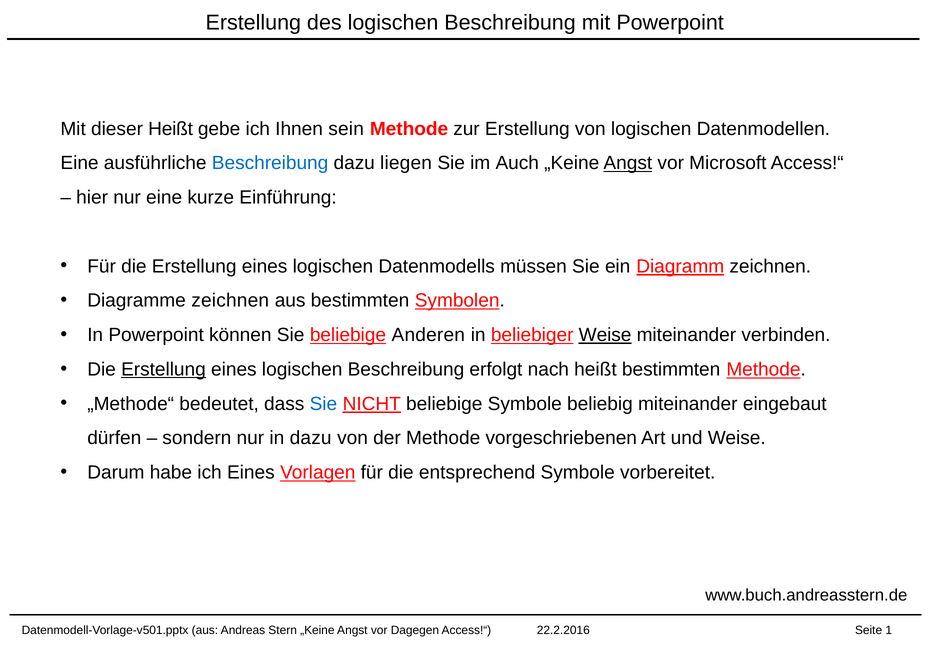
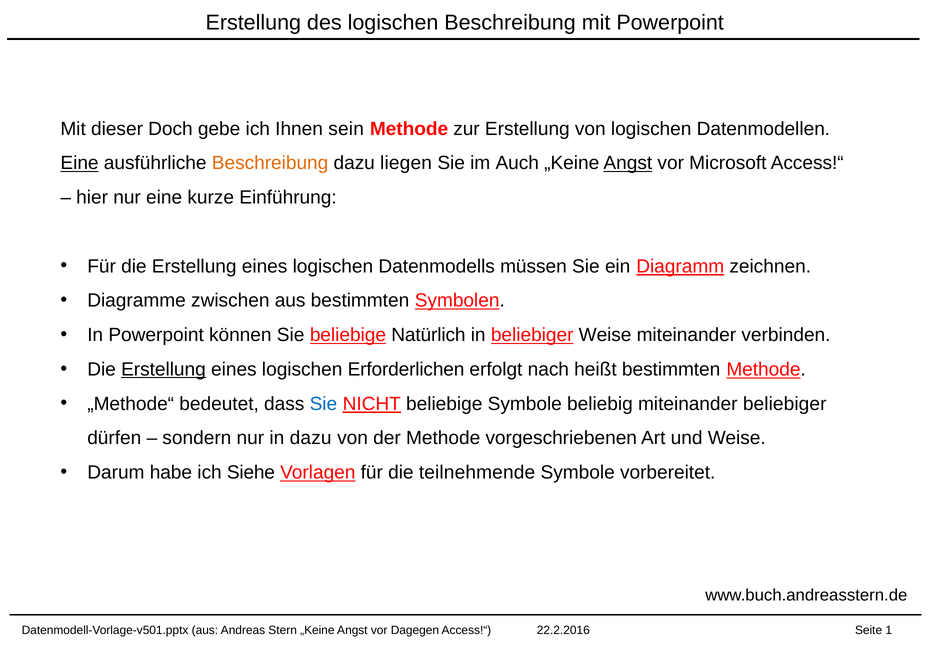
dieser Heißt: Heißt -> Doch (170, 129)
Eine underline: none -> present (80, 163)
Beschreibung colour: blue -> orange (270, 163)
Diagramme zeichnen: zeichnen -> zwischen (230, 301)
Anderen: Anderen -> Natürlich (428, 335)
Weise underline: present -> none (605, 335)
eines logischen Beschreibung: Beschreibung -> Erforderlichen (406, 370)
miteinander eingebaut: eingebaut -> beliebiger (785, 404)
ich Eines: Eines -> Siehe (251, 473)
entsprechend: entsprechend -> teilnehmende (477, 473)
